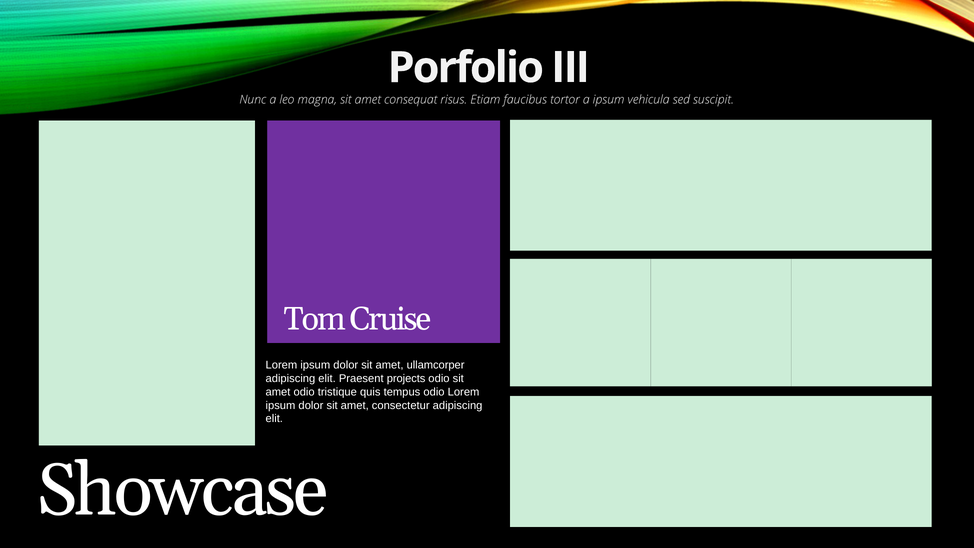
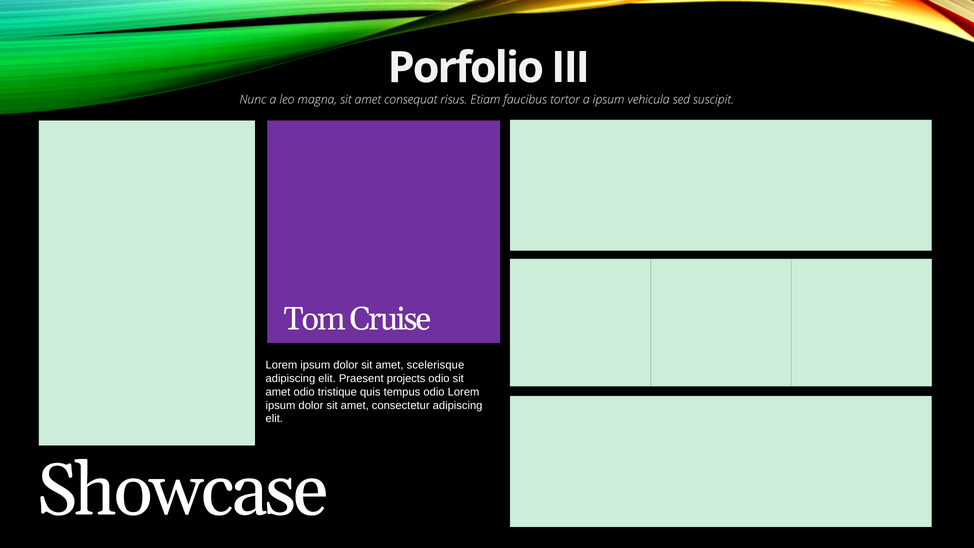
ullamcorper: ullamcorper -> scelerisque (435, 365)
